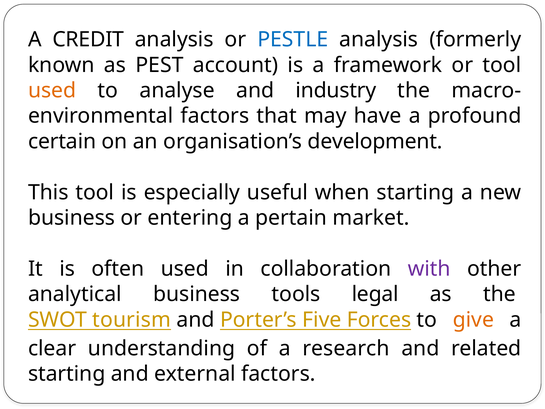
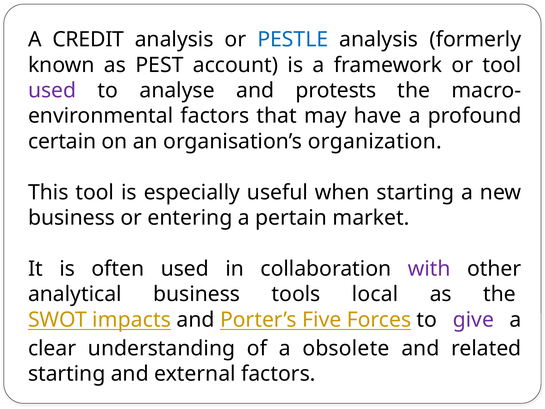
used colour: orange -> purple (52, 90)
industry: industry -> protests (336, 90)
development: development -> organization (375, 141)
legal: legal -> local (375, 294)
tourism: tourism -> impacts (132, 319)
give colour: orange -> purple (473, 319)
research: research -> obsolete (346, 348)
